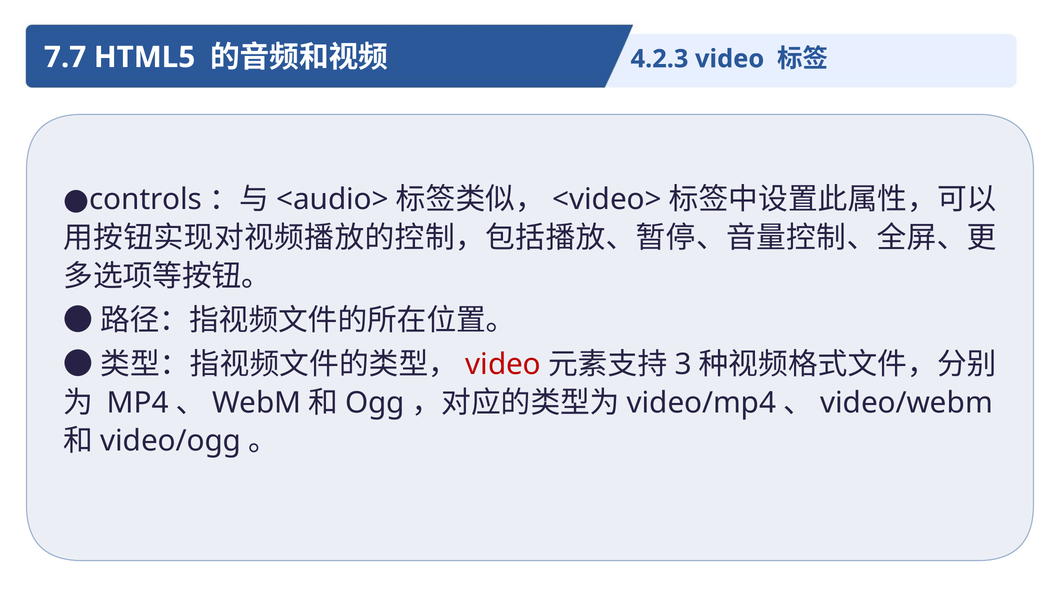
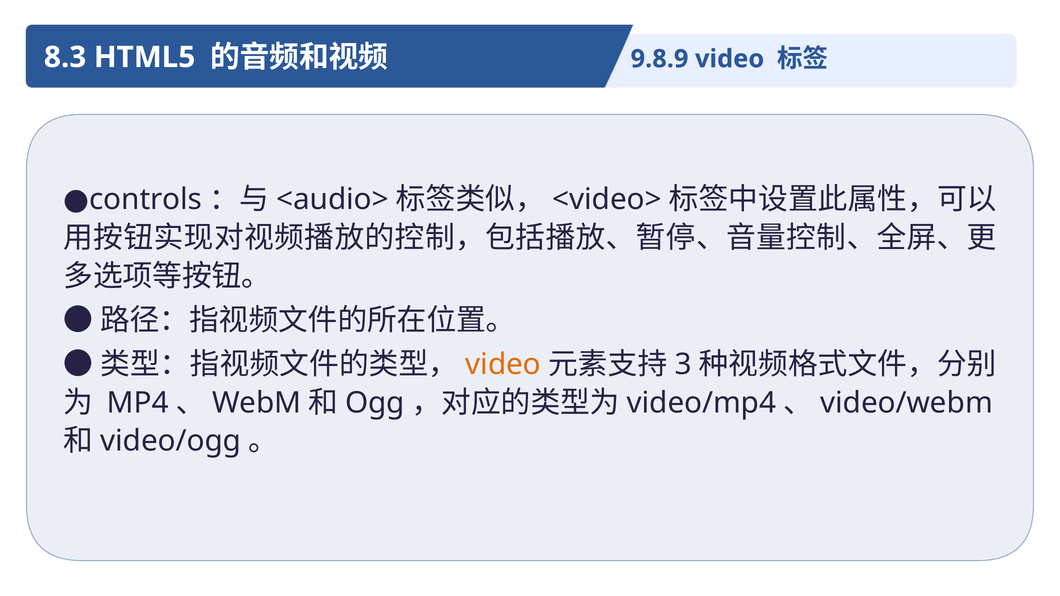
7.7: 7.7 -> 8.3 (65, 57)
4.2.3: 4.2.3 -> 9.8.9 (659, 59)
video colour: red -> orange (503, 364)
